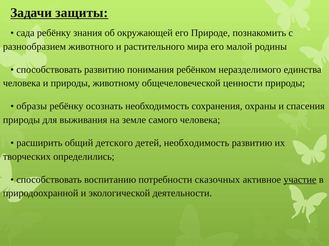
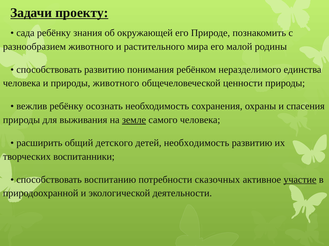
защиты: защиты -> проекту (82, 13)
природы животному: животному -> животного (116, 83)
образы: образы -> вежлив (32, 106)
земле underline: none -> present (134, 120)
определились: определились -> воспитанники (84, 157)
